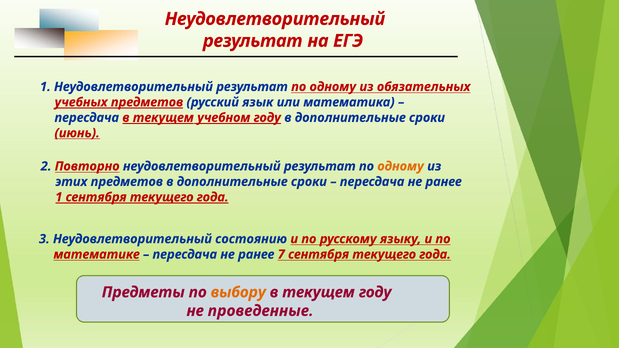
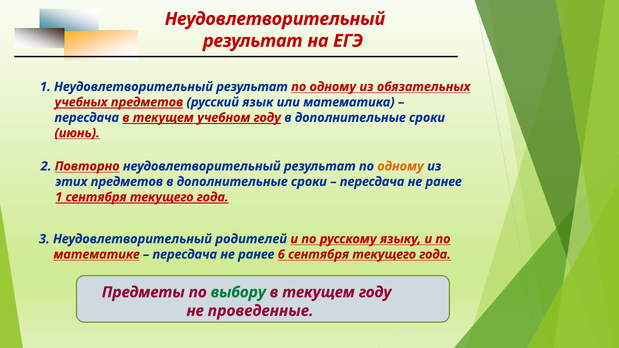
состоянию: состоянию -> родителей (251, 239)
7: 7 -> 6 (281, 255)
выбору colour: orange -> green (238, 292)
